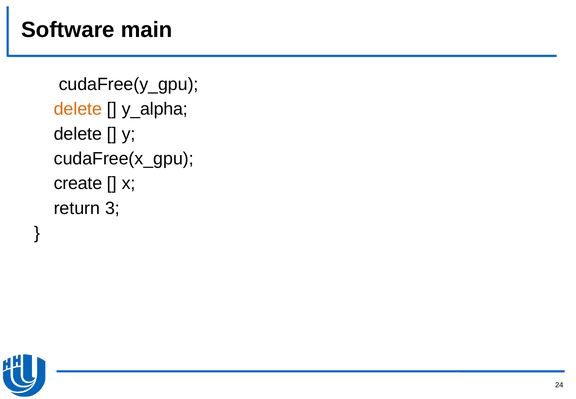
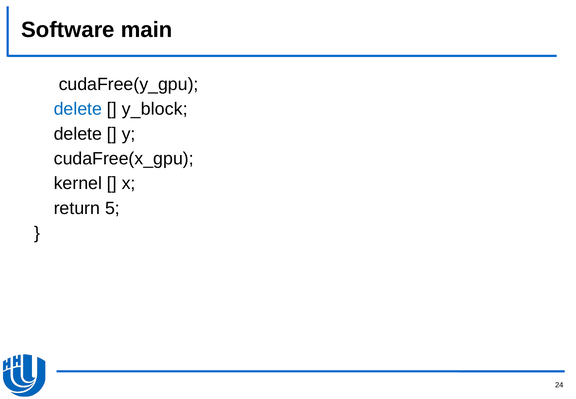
delete colour: orange -> blue (78, 109)
y_alpha: y_alpha -> y_block (155, 109)
create: create -> kernel (78, 183)
3: 3 -> 5 (112, 208)
